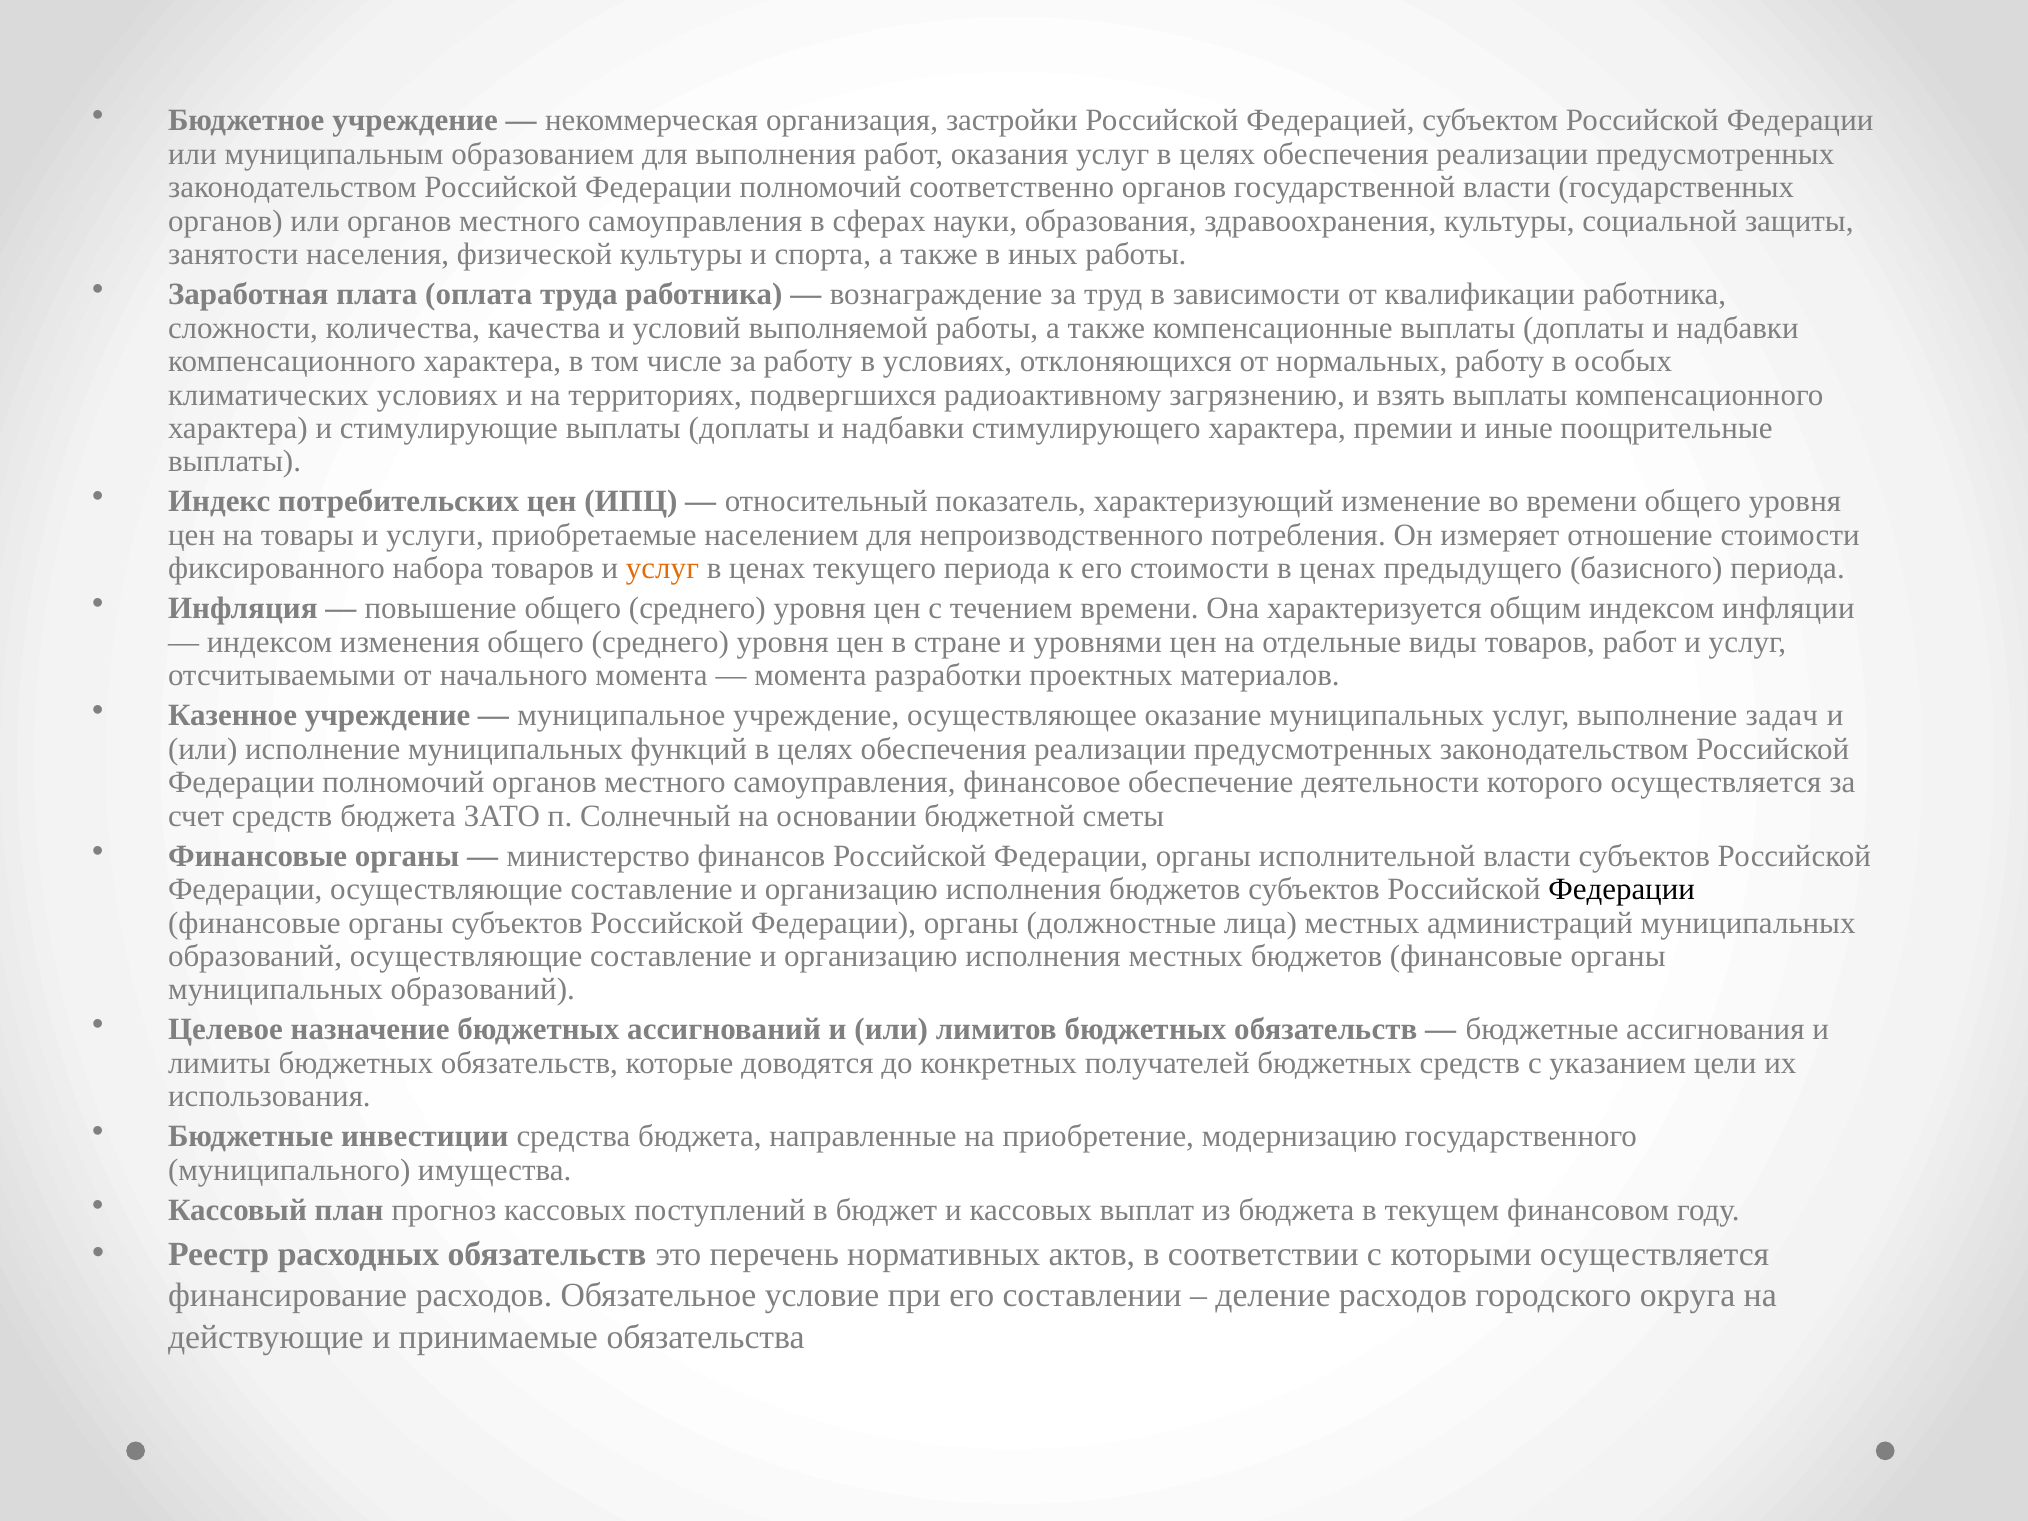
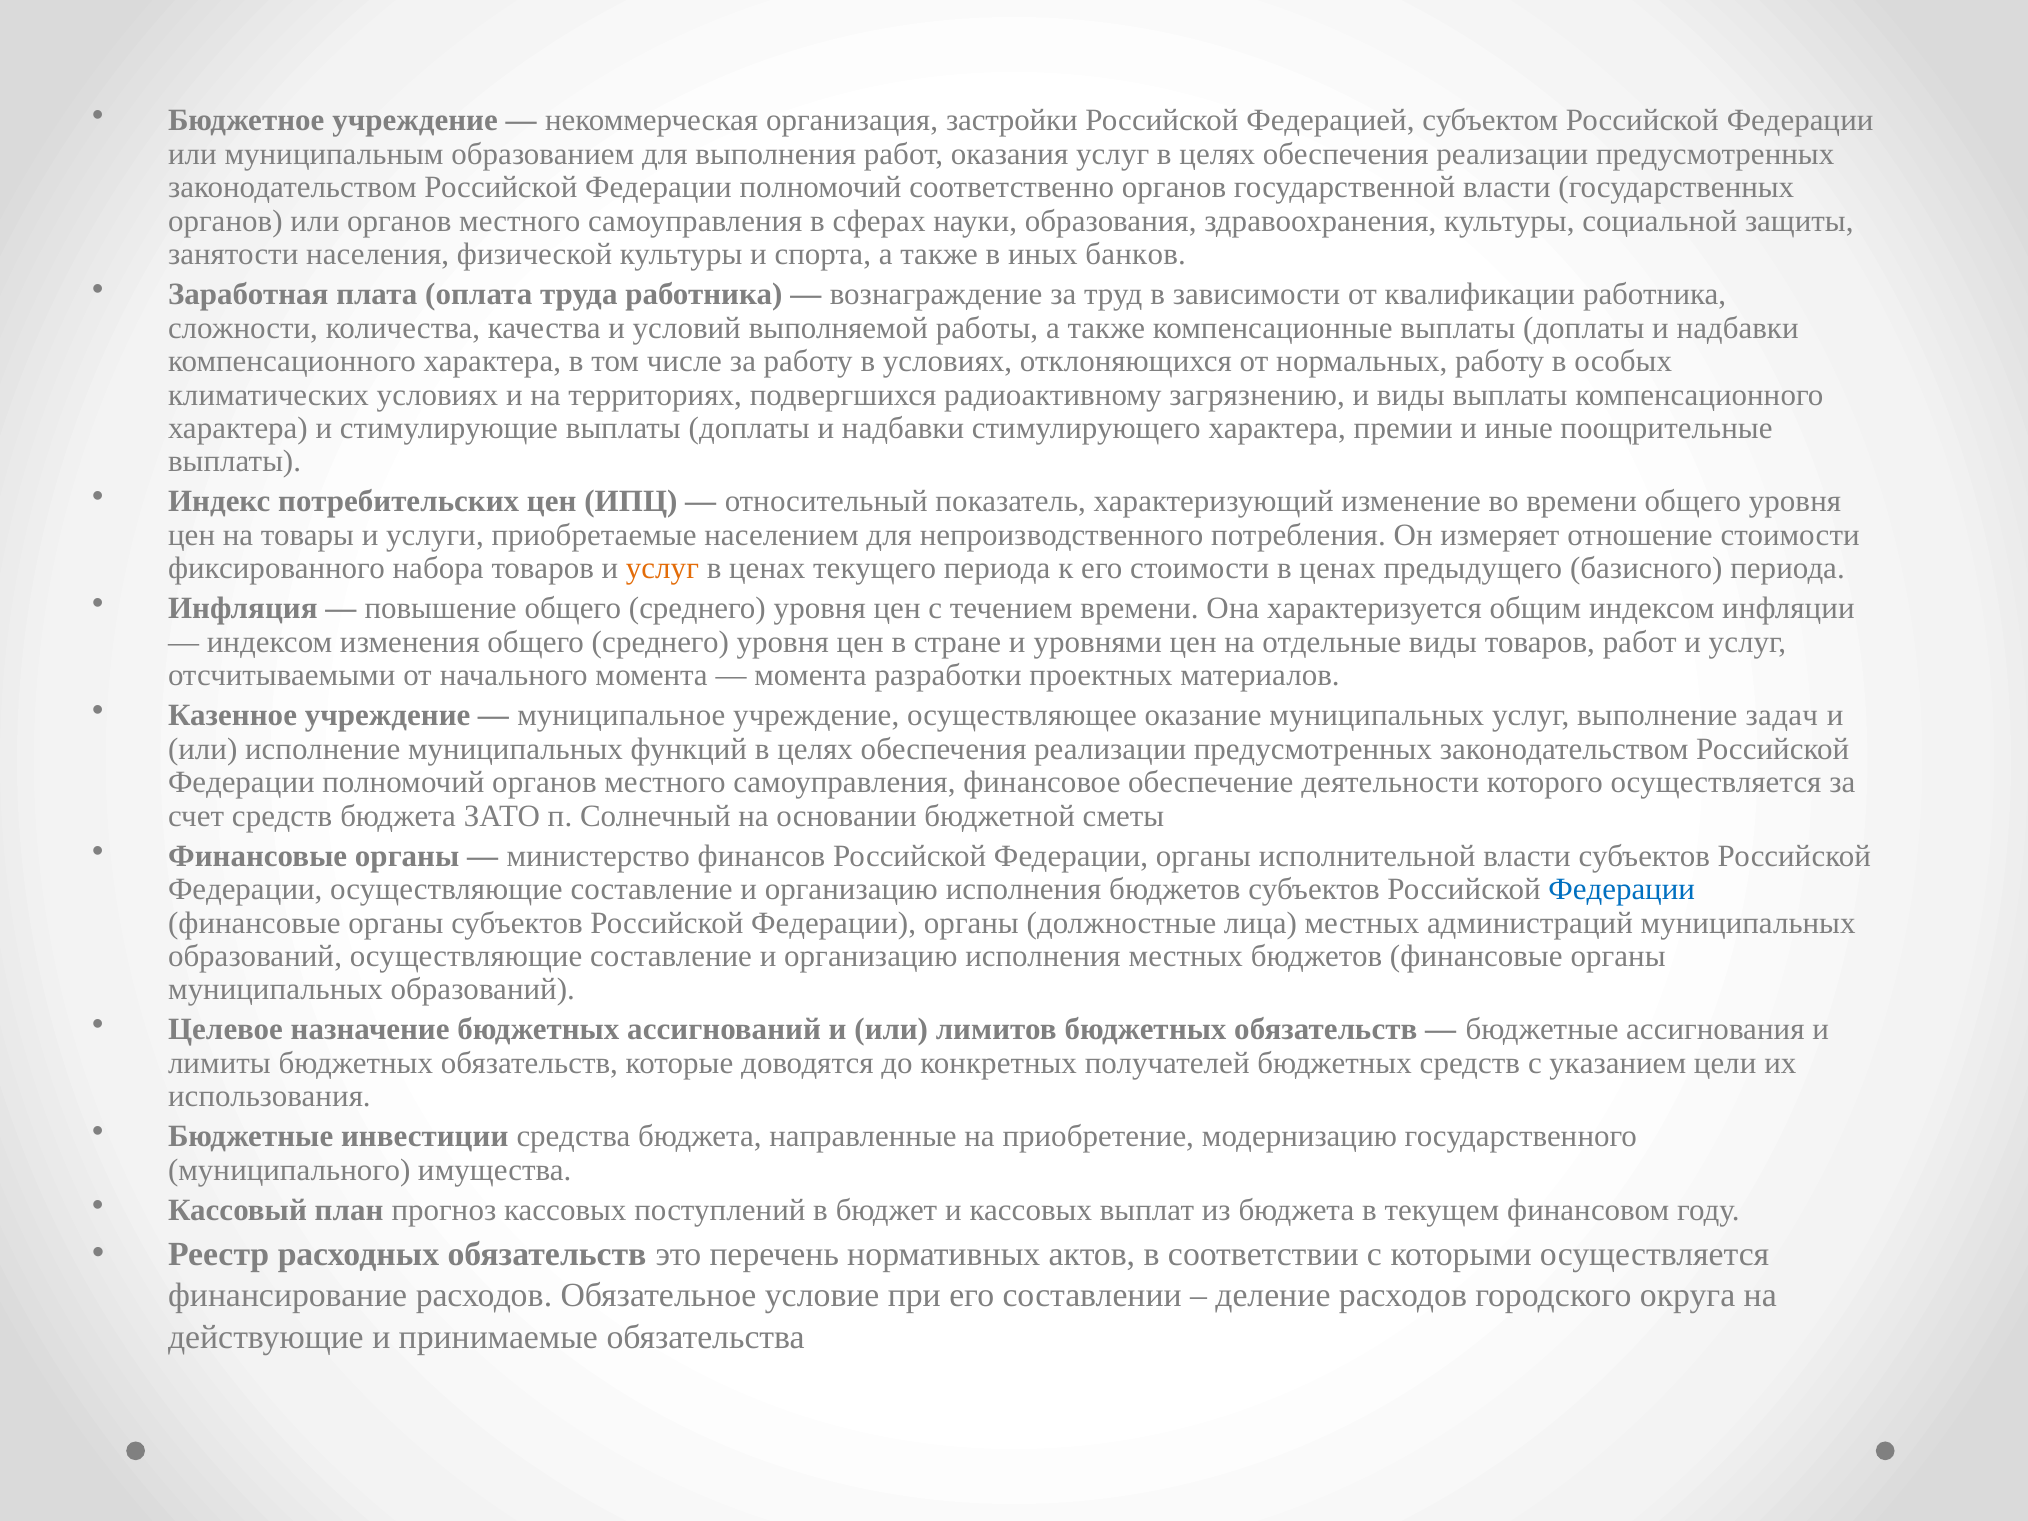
иных работы: работы -> банков (1136, 254)
и взять: взять -> виды (1411, 395)
Федерации colour: black -> blue (1622, 889)
